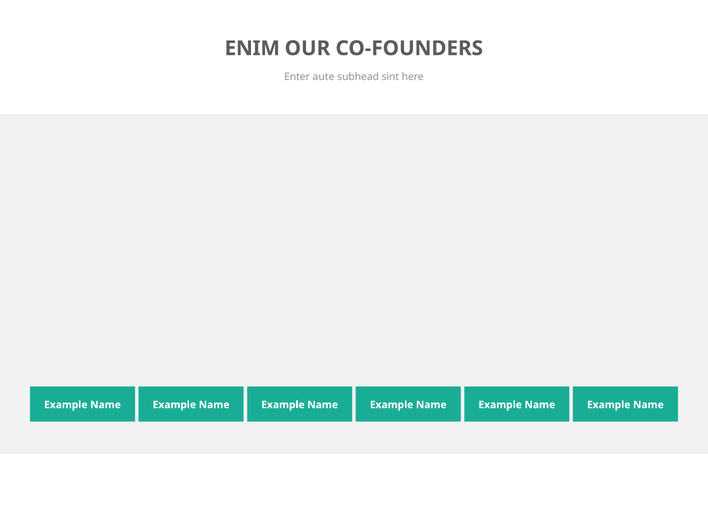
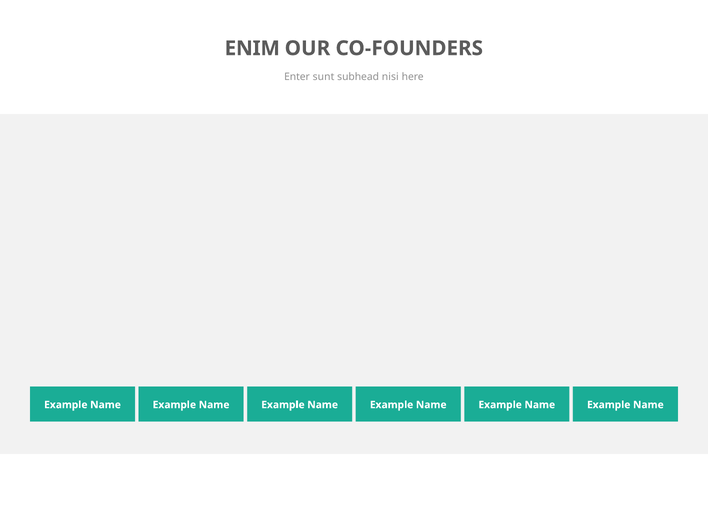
aute: aute -> sunt (323, 77)
sint: sint -> nisi (390, 77)
